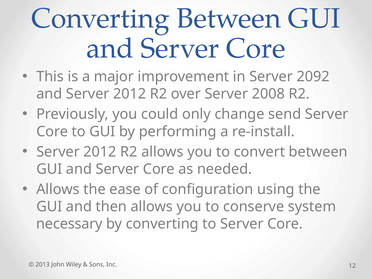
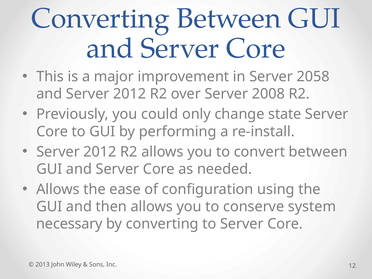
2092: 2092 -> 2058 (313, 77)
send: send -> state (285, 114)
